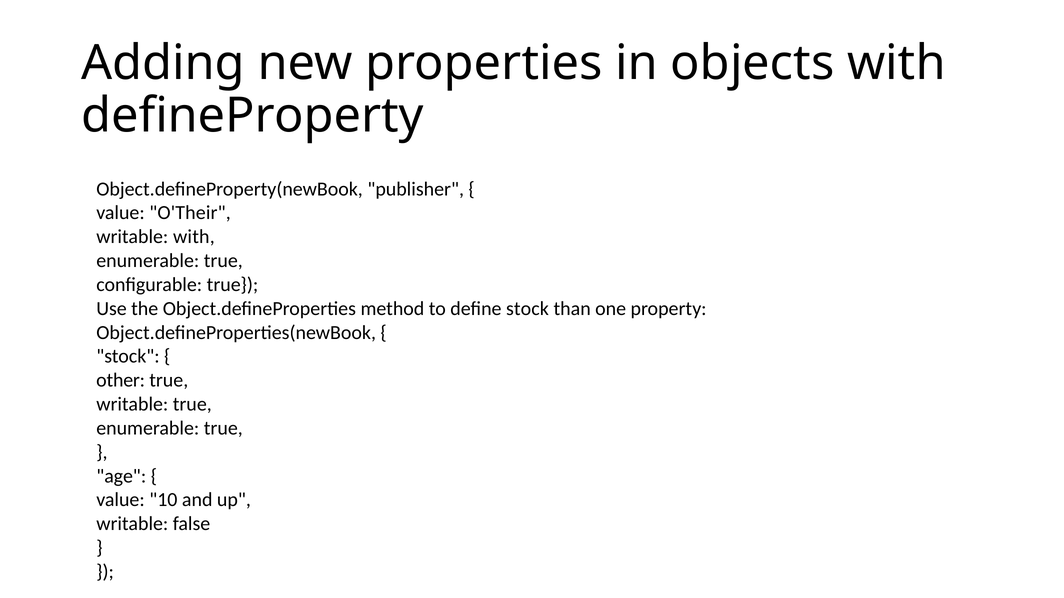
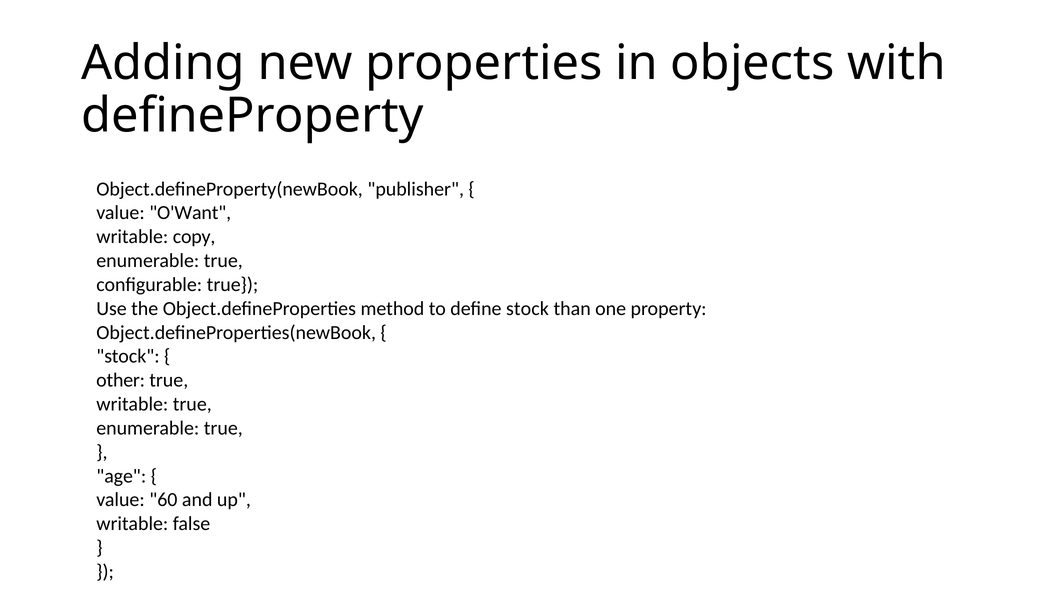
O'Their: O'Their -> O'Want (190, 213)
writable with: with -> copy (194, 237)
10: 10 -> 60 (163, 500)
